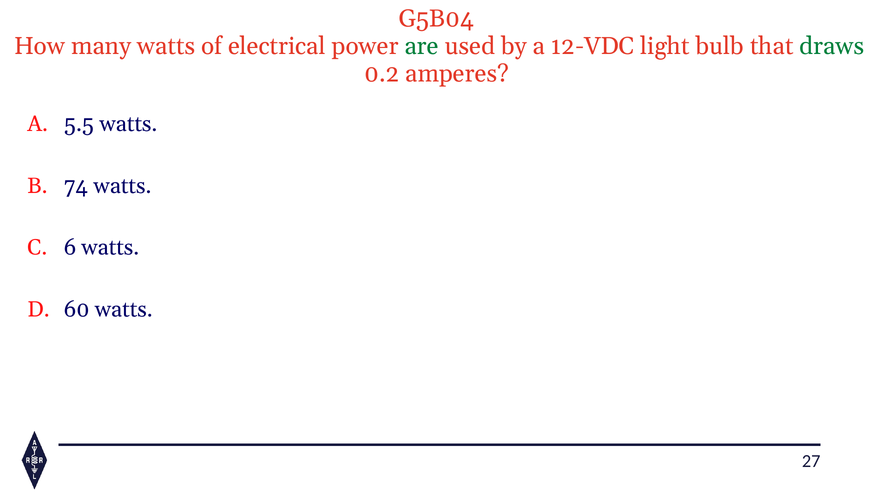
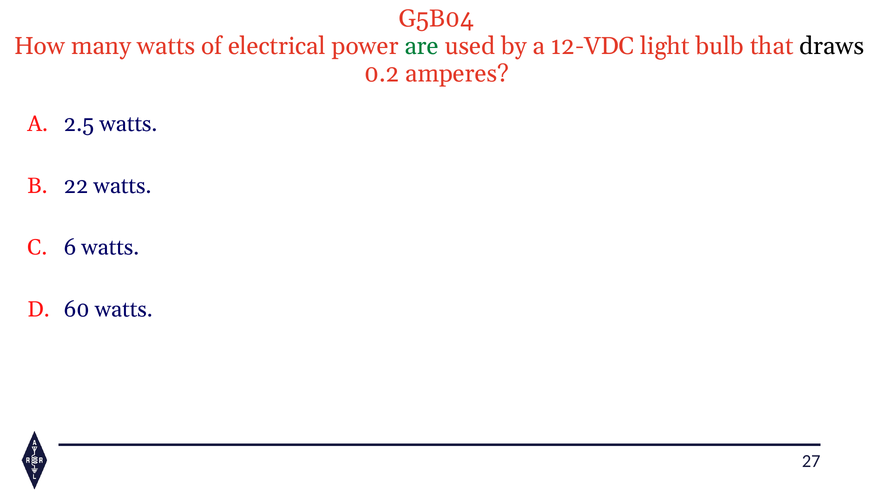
draws colour: green -> black (832, 46)
5.5: 5.5 -> 2.5 (79, 124)
74: 74 -> 22 (76, 186)
